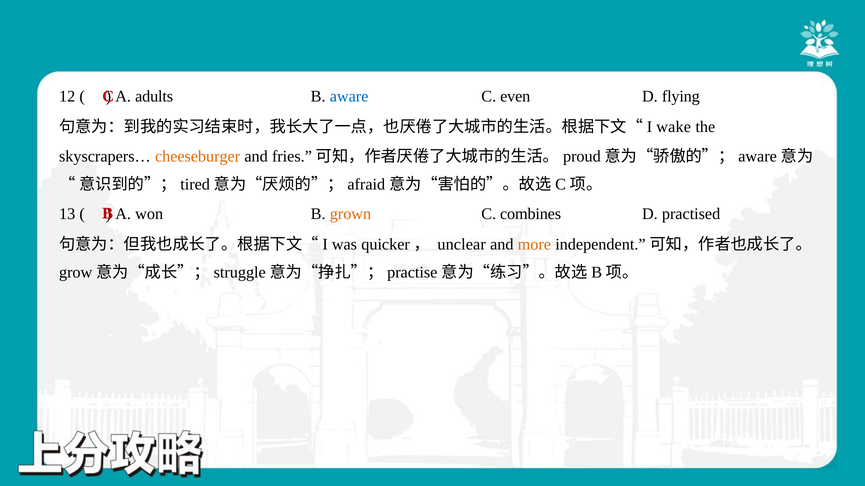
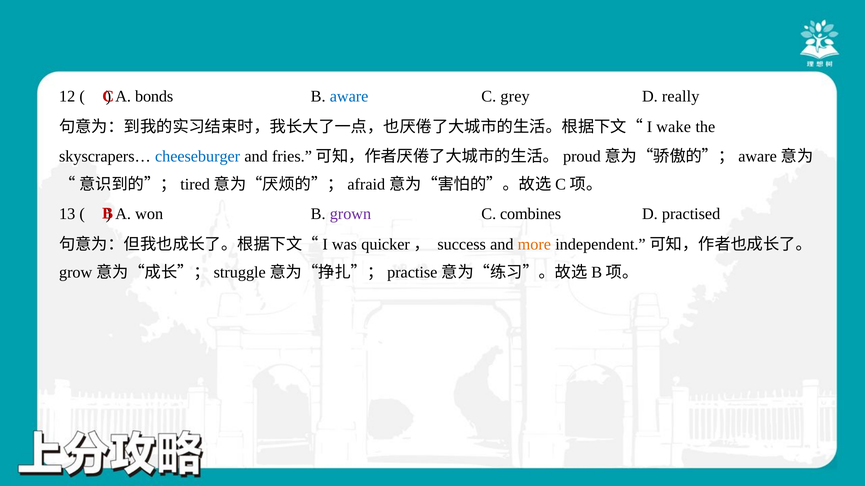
adults: adults -> bonds (154, 97)
even: even -> grey (515, 97)
flying: flying -> really (681, 97)
cheeseburger colour: orange -> blue (198, 157)
grown colour: orange -> purple (350, 214)
unclear: unclear -> success (462, 245)
